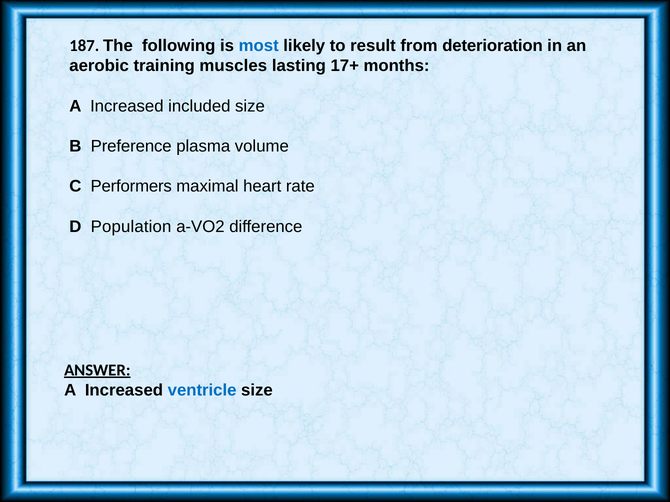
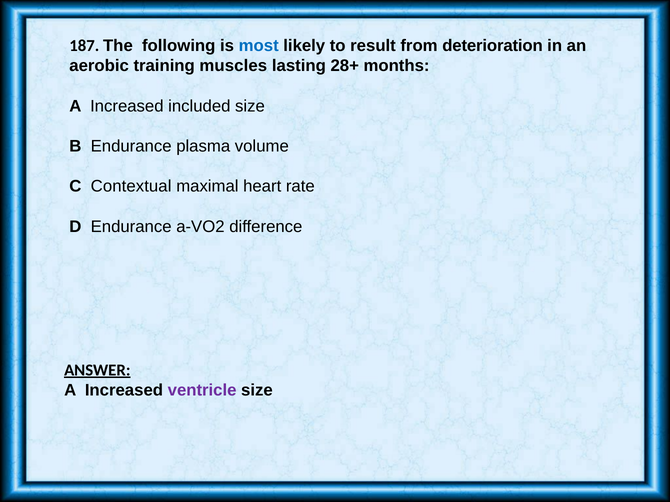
17+: 17+ -> 28+ (345, 66)
B Preference: Preference -> Endurance (131, 146)
Performers: Performers -> Contextual (131, 187)
D Population: Population -> Endurance (131, 227)
ventricle colour: blue -> purple (202, 391)
